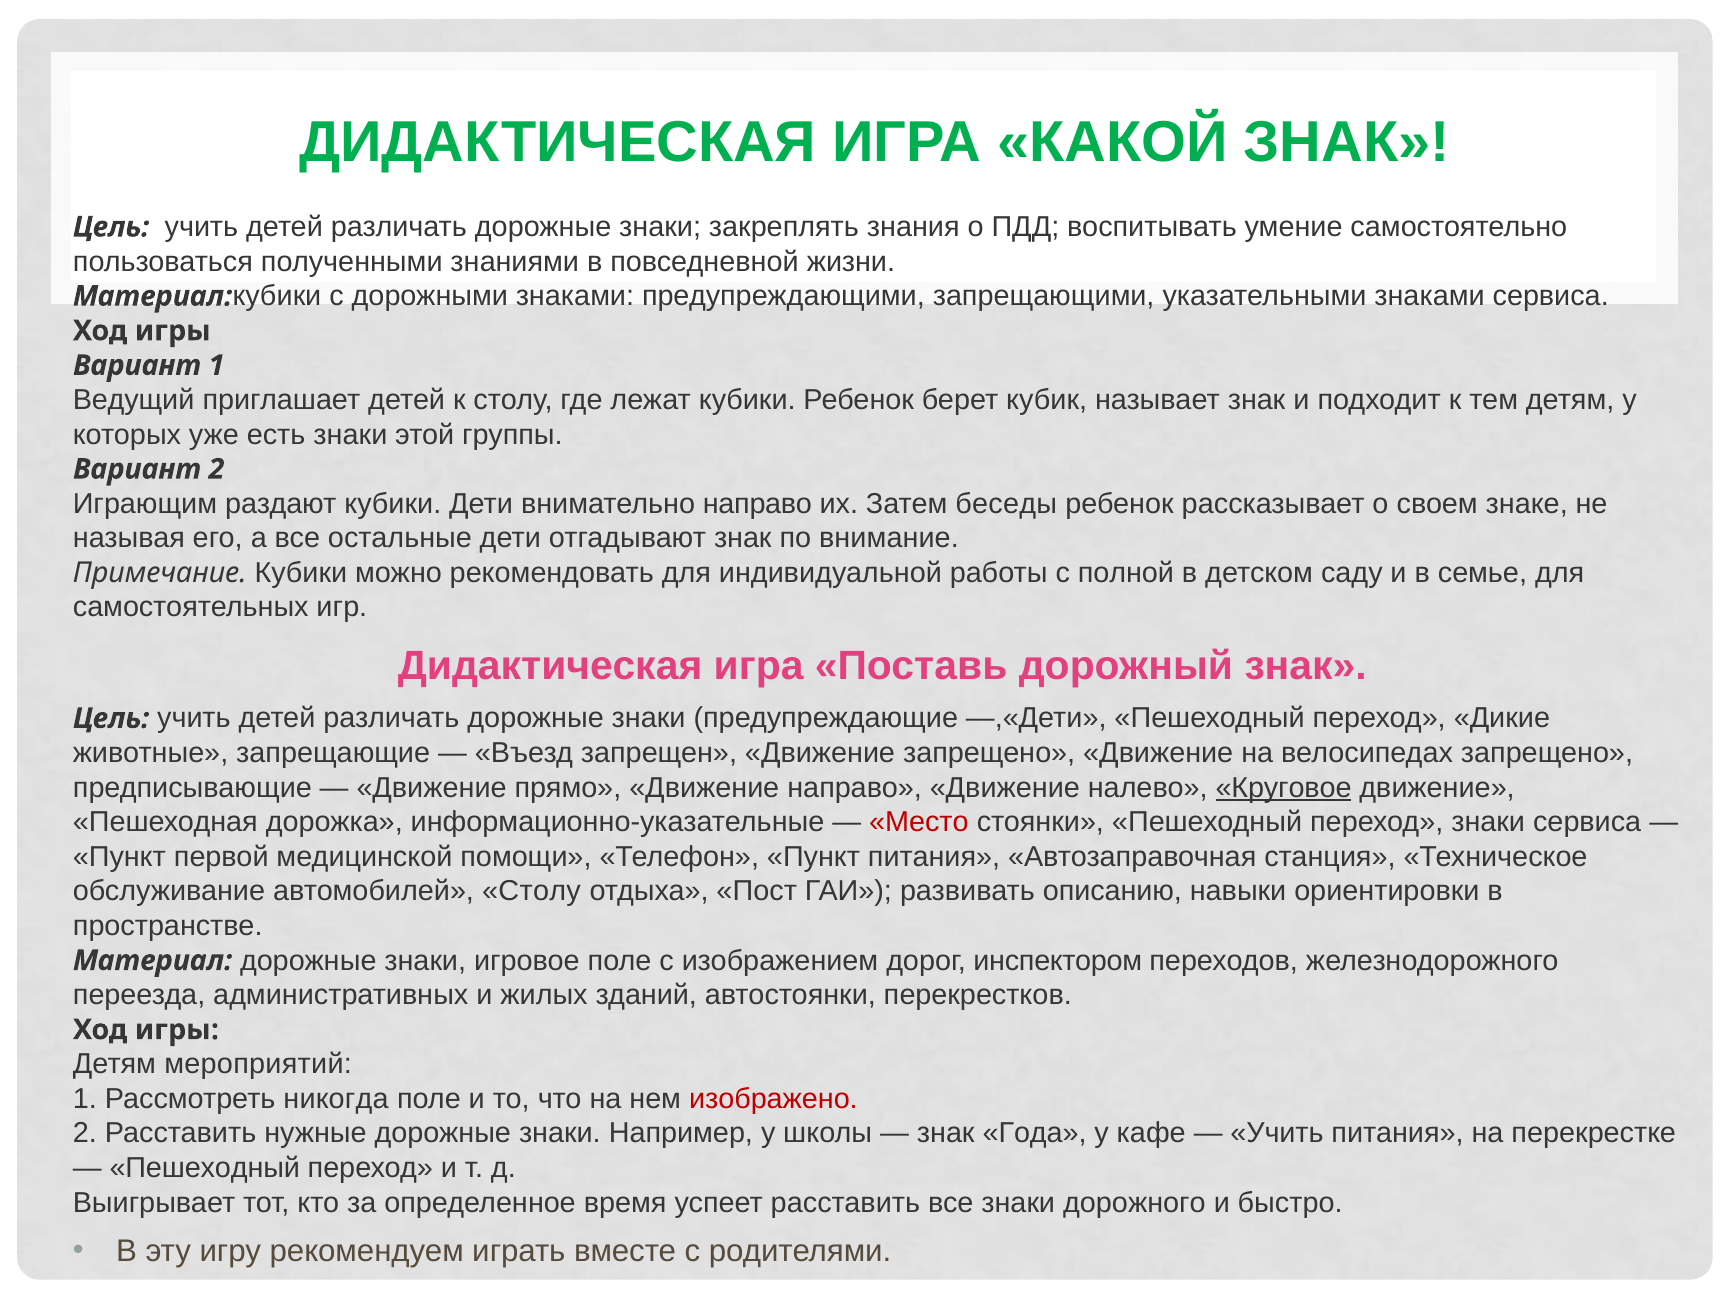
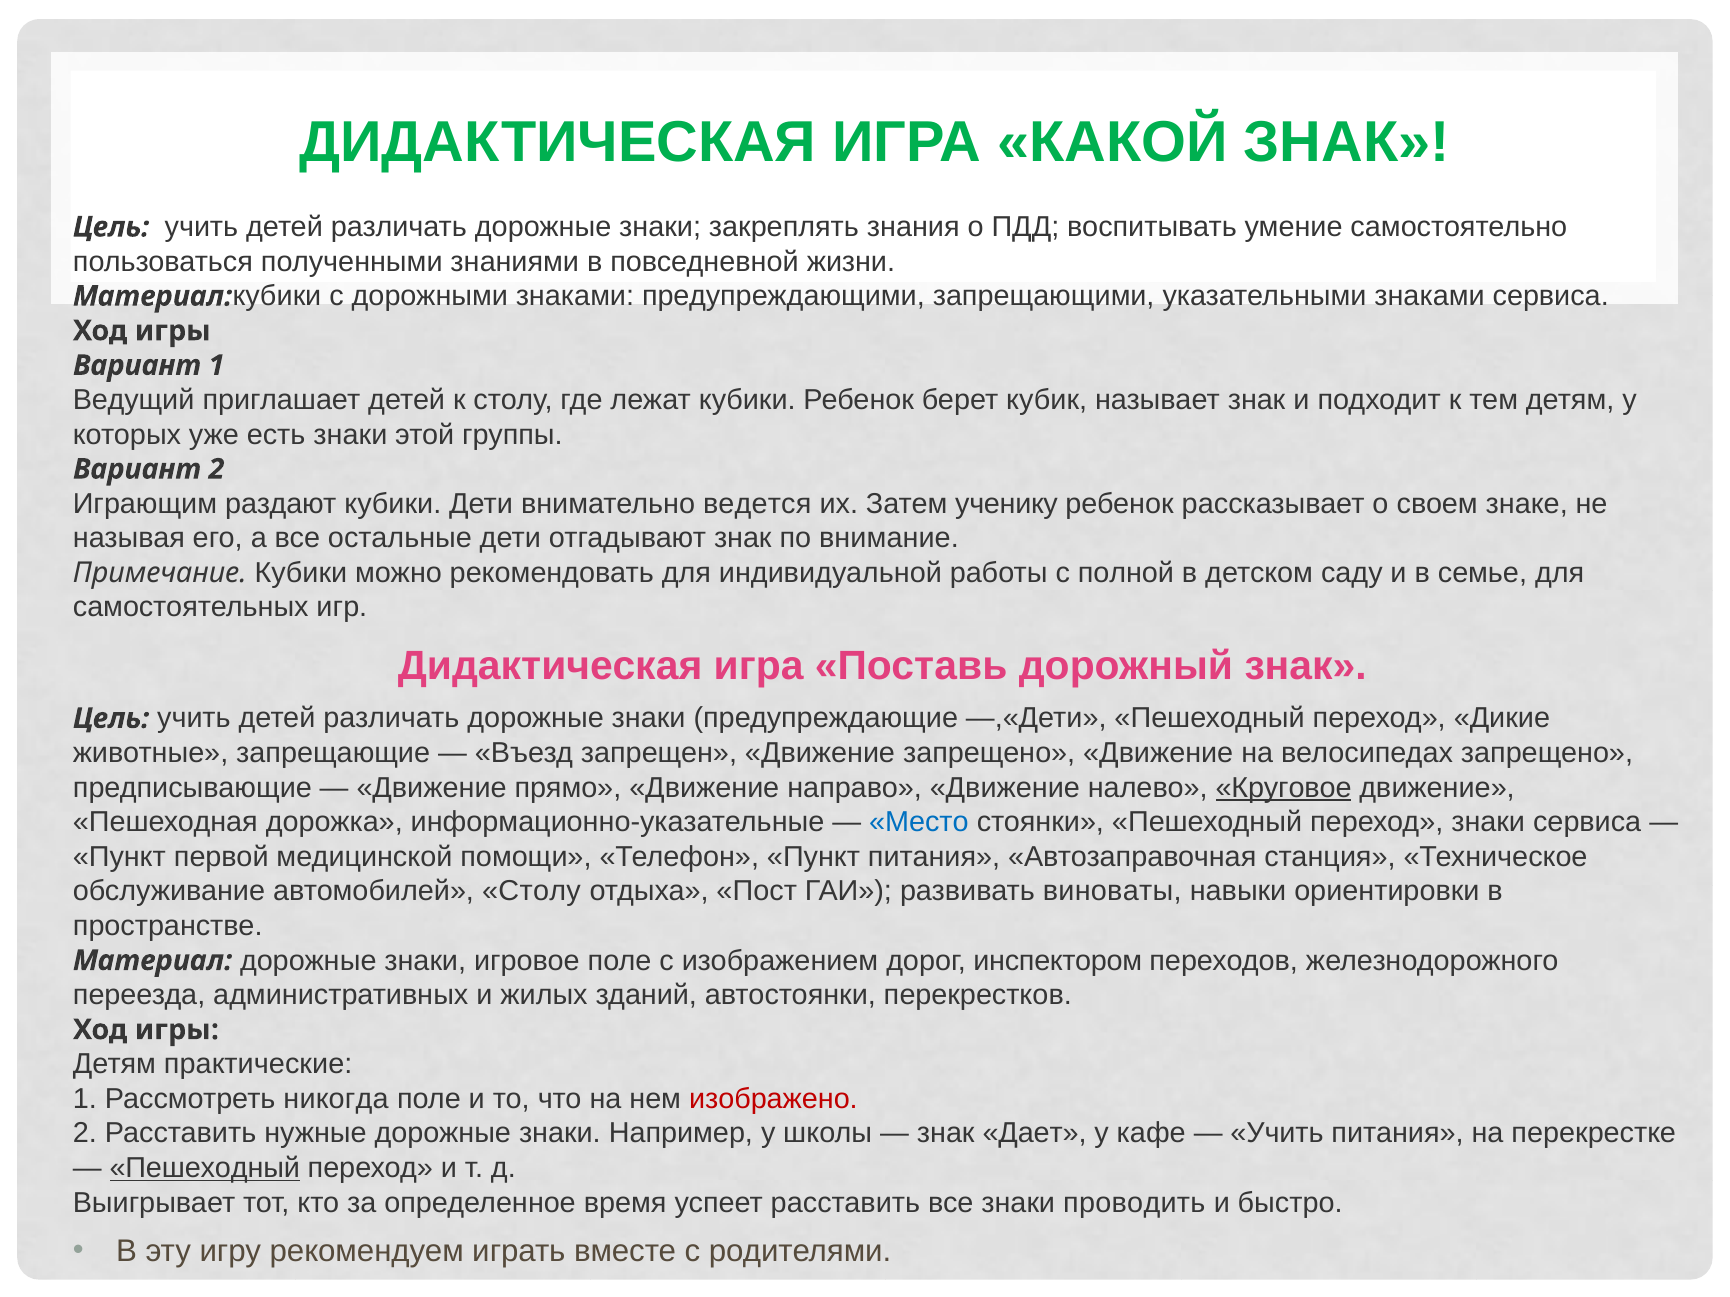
внимательно направо: направо -> ведется (757, 504)
беседы: беседы -> ученику (1006, 504)
Место colour: red -> blue (919, 823)
описанию: описанию -> виноваты (1112, 892)
мероприятий: мероприятий -> практические (258, 1065)
Года: Года -> Дает (1035, 1134)
Пешеходный underline: none -> present (205, 1169)
дорожного: дорожного -> проводить (1134, 1203)
